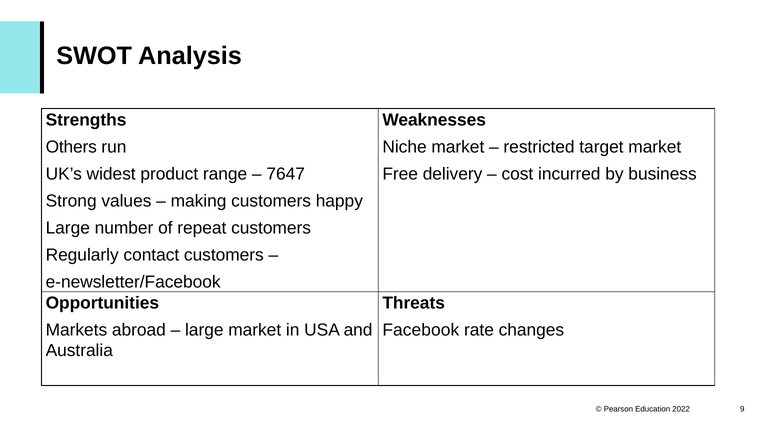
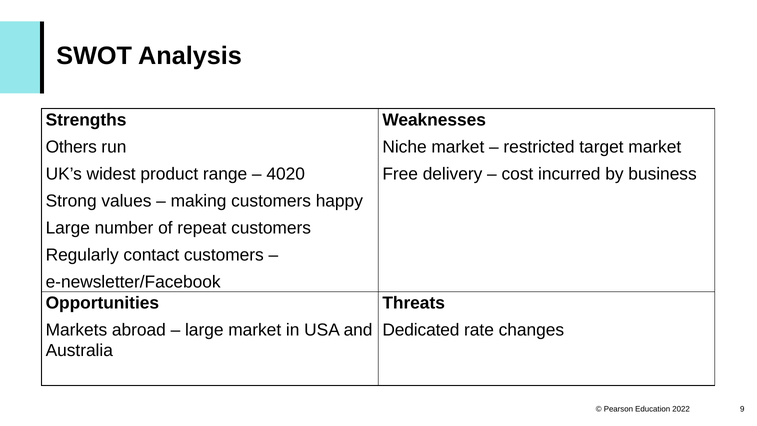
7647: 7647 -> 4020 (286, 174)
Facebook: Facebook -> Dedicated (421, 330)
